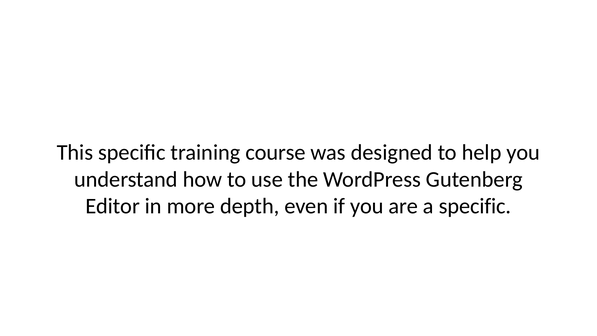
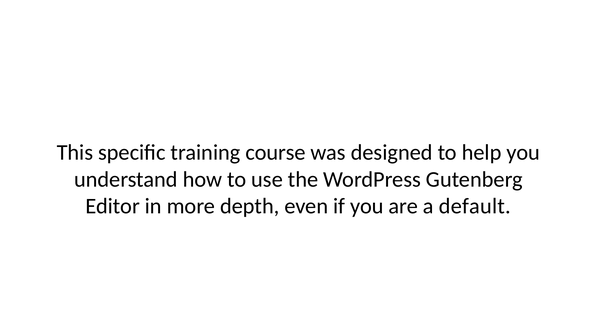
a specific: specific -> default (475, 206)
